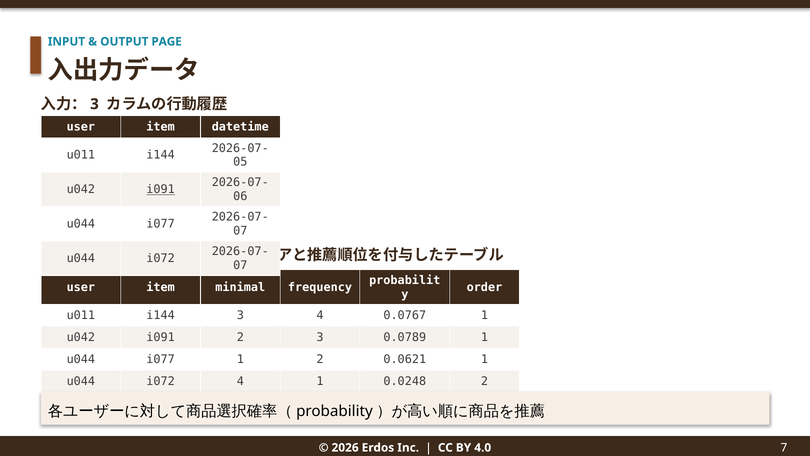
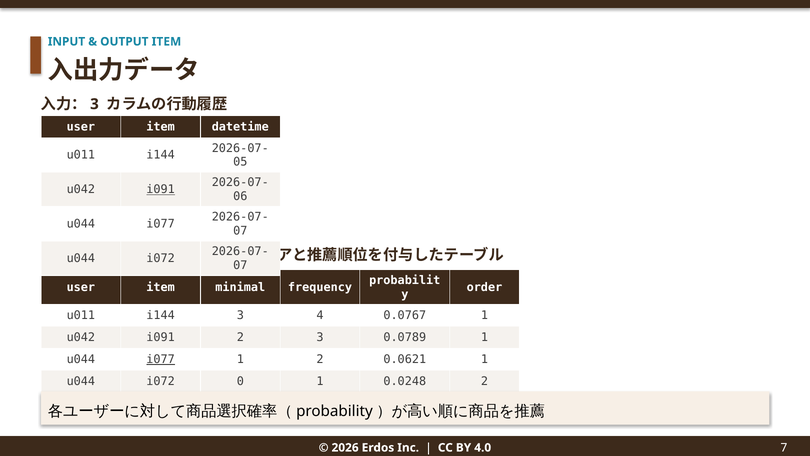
OUTPUT PAGE: PAGE -> ITEM (166, 42)
i077 underline: none -> present (161, 359)
i072 4: 4 -> 0 (240, 381)
